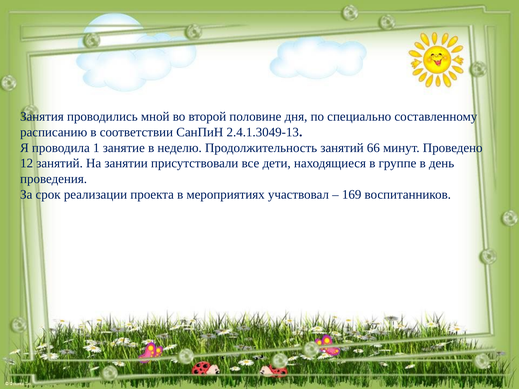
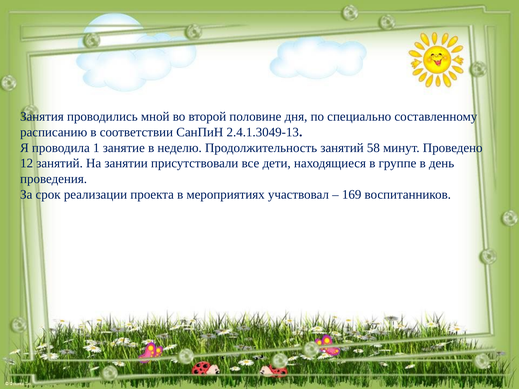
66: 66 -> 58 (373, 148)
